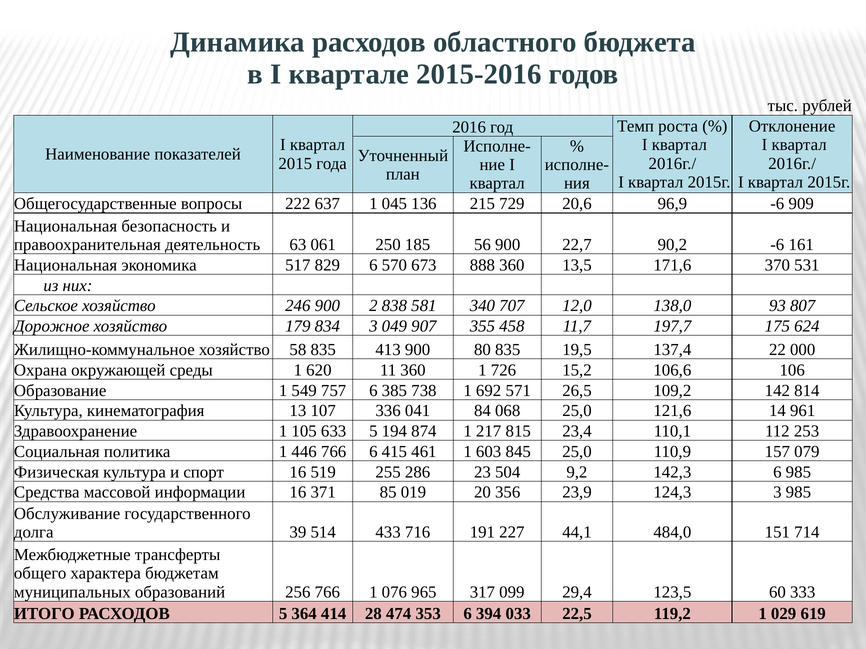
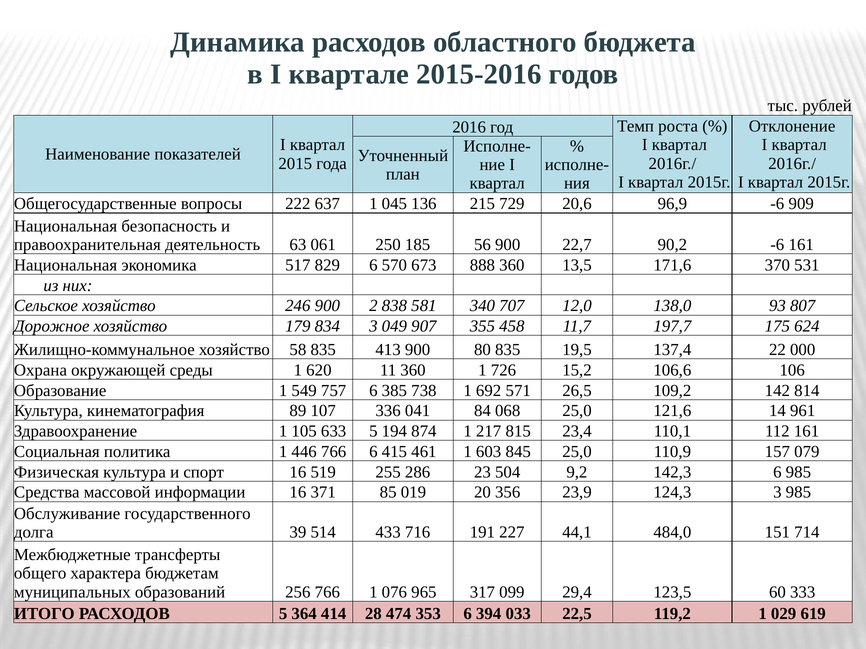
13: 13 -> 89 (298, 411)
112 253: 253 -> 161 (807, 431)
